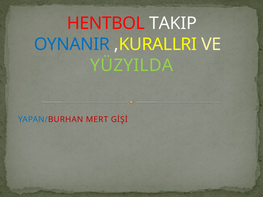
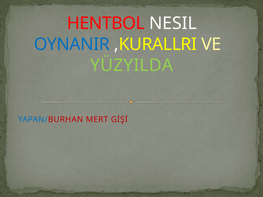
TAKIP: TAKIP -> NESIL (173, 23)
